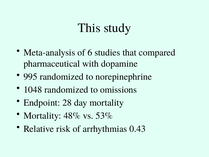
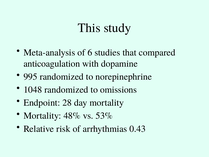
pharmaceutical: pharmaceutical -> anticoagulation (52, 64)
